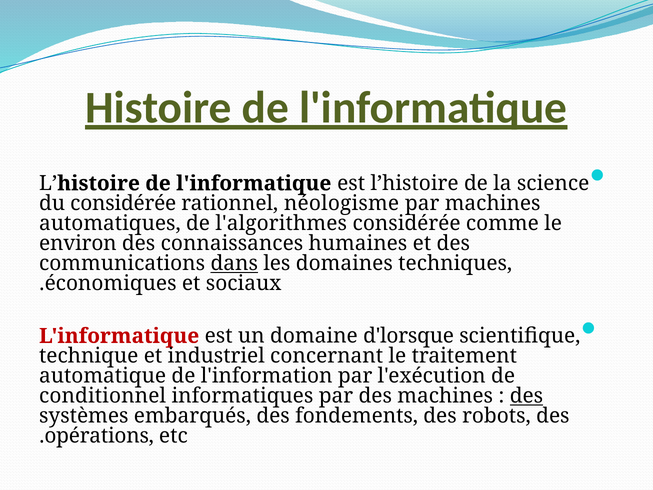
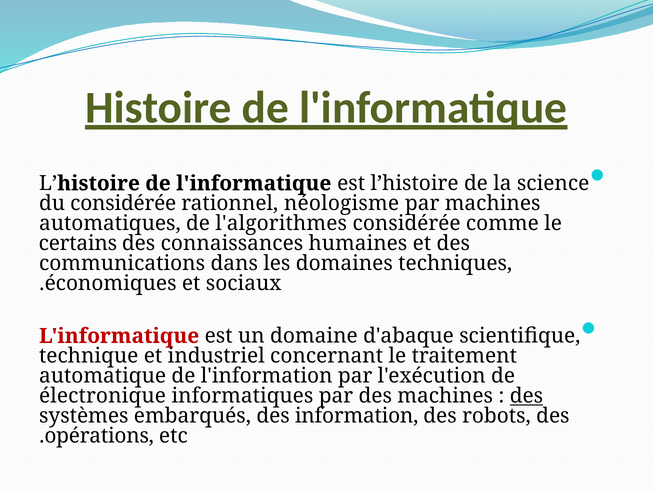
environ: environ -> certains (78, 243)
dans underline: present -> none (234, 263)
d'lorsque: d'lorsque -> d'abaque (408, 336)
conditionnel: conditionnel -> électronique (103, 396)
fondements: fondements -> information (357, 416)
